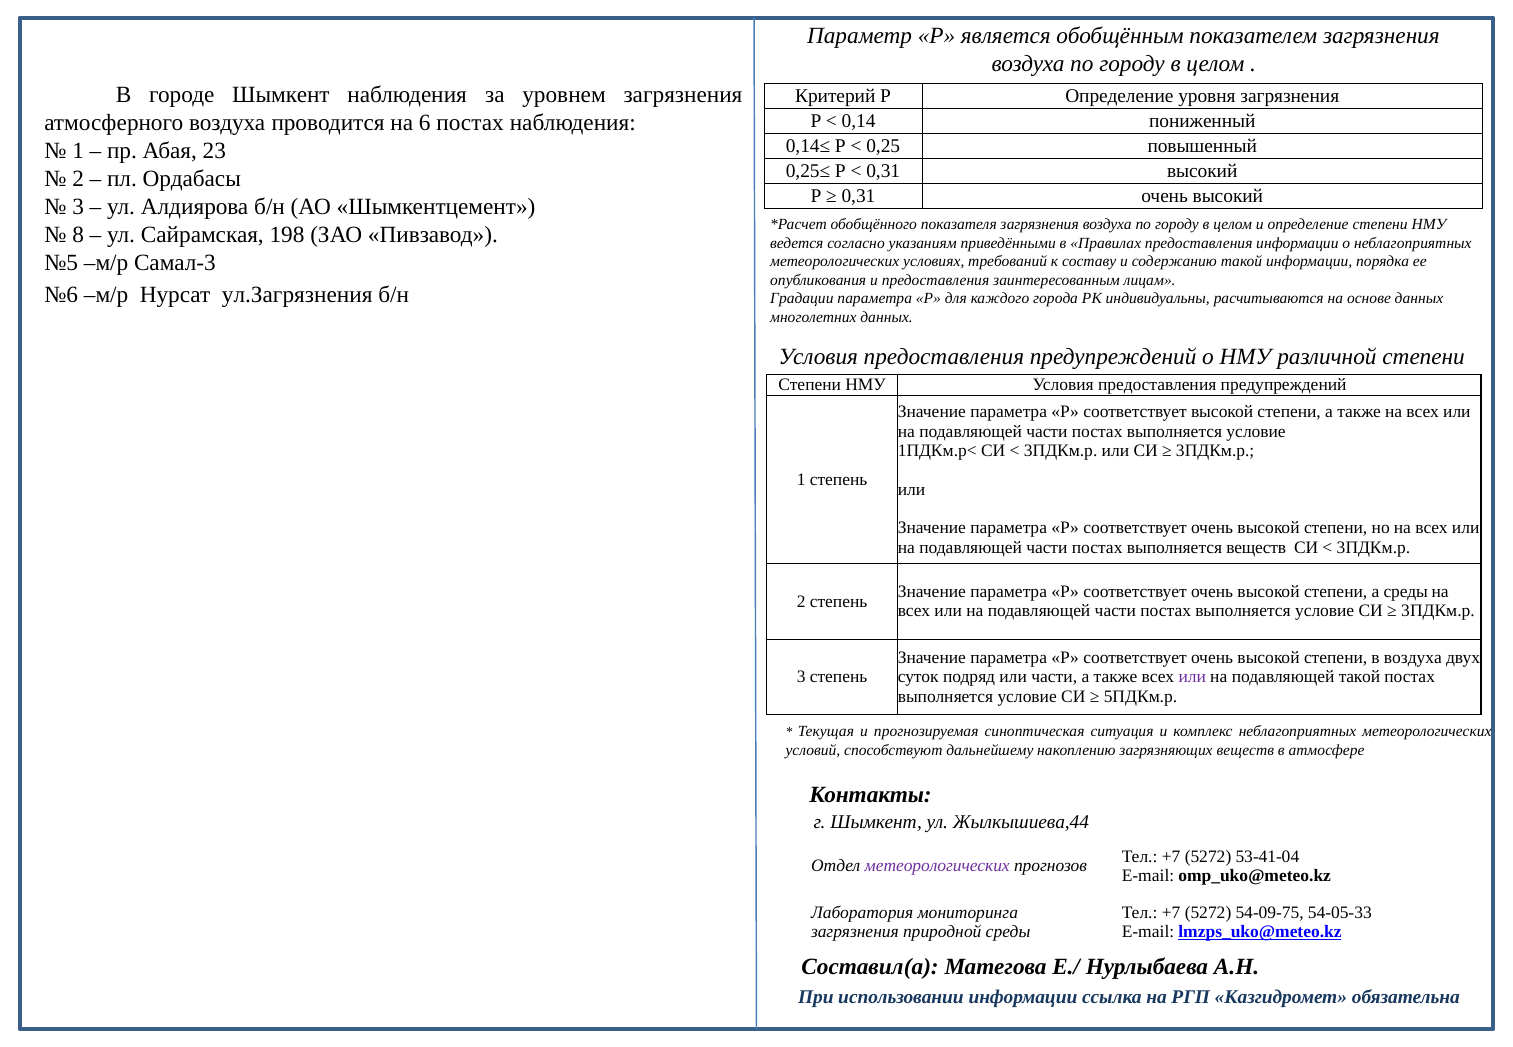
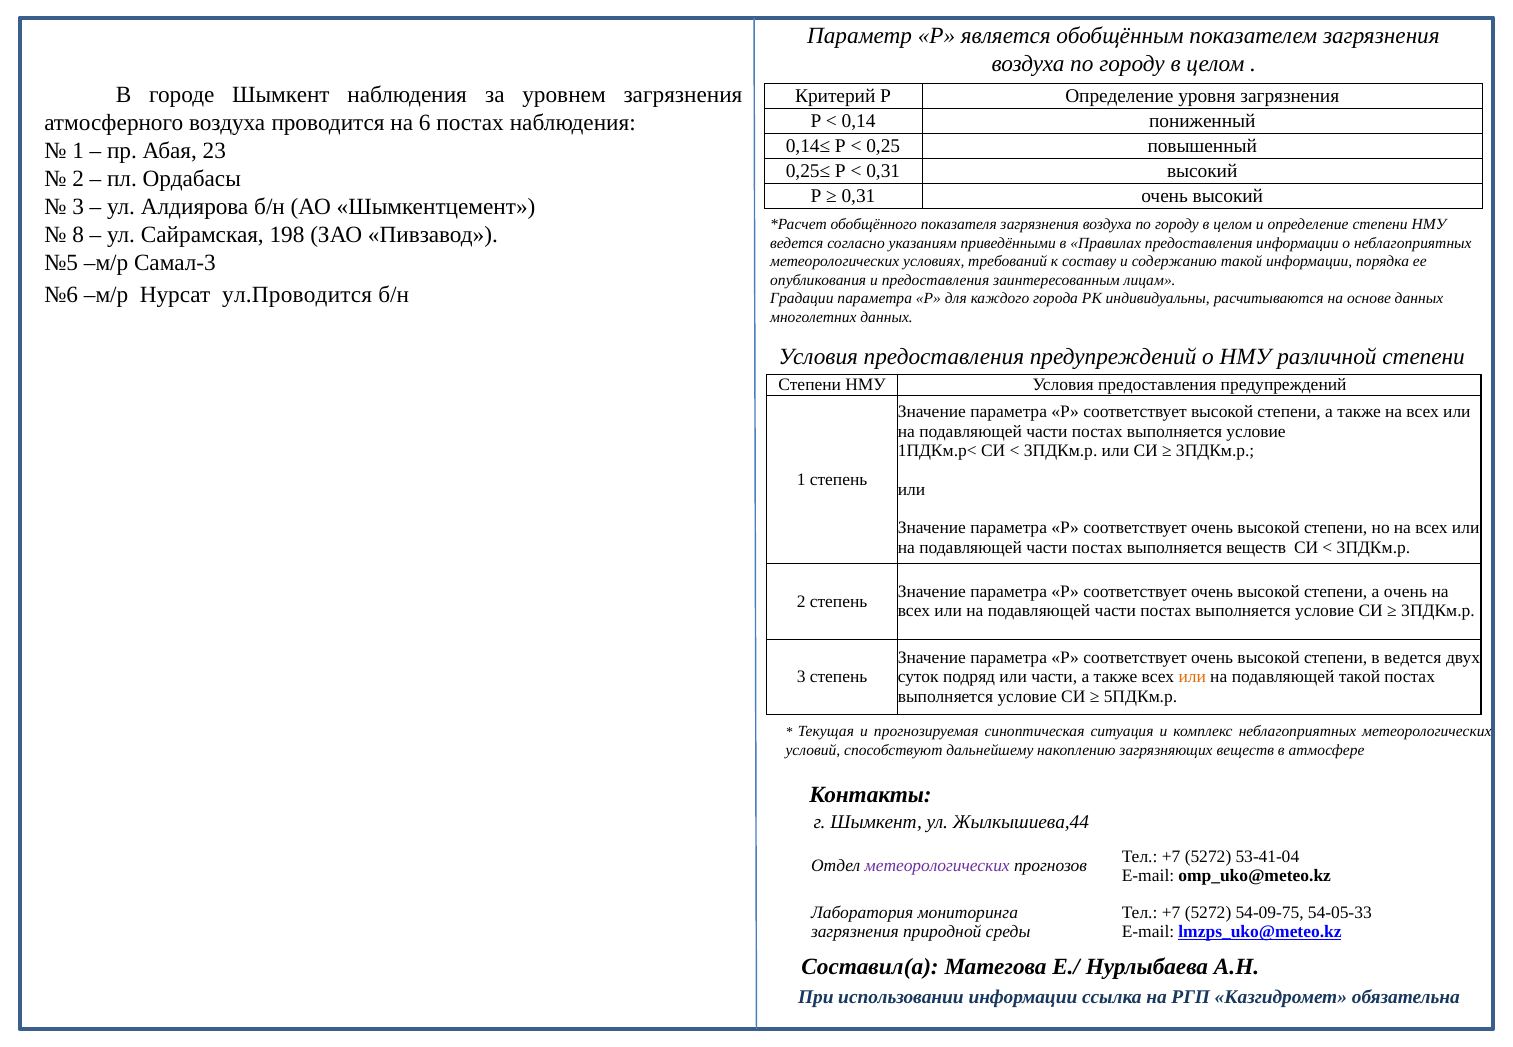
ул.Загрязнения: ул.Загрязнения -> ул.Проводится (297, 295)
а среды: среды -> очень (1406, 592)
в воздуха: воздуха -> ведется (1413, 658)
или colour: purple -> orange (1192, 677)
